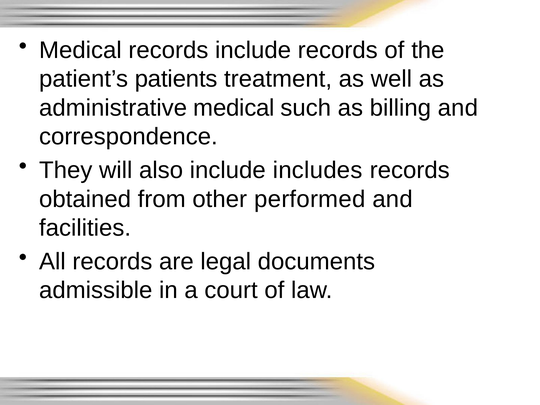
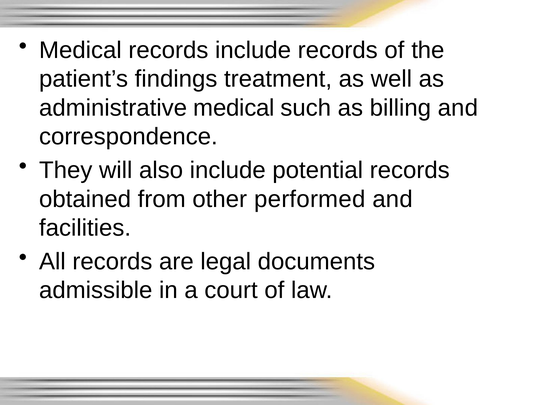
patients: patients -> findings (176, 79)
includes: includes -> potential (318, 170)
